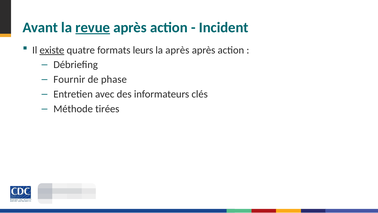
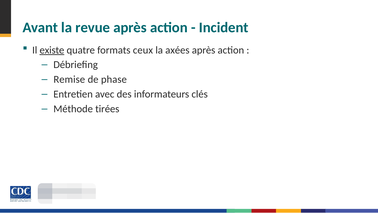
revue underline: present -> none (93, 27)
leurs: leurs -> ceux (143, 50)
la après: après -> axées (177, 50)
Fournir: Fournir -> Remise (69, 79)
